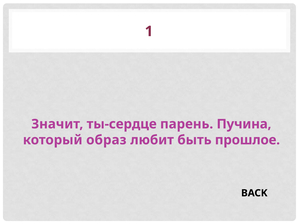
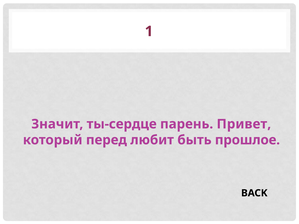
Пучина: Пучина -> Привет (244, 124)
образ: образ -> перед (106, 140)
